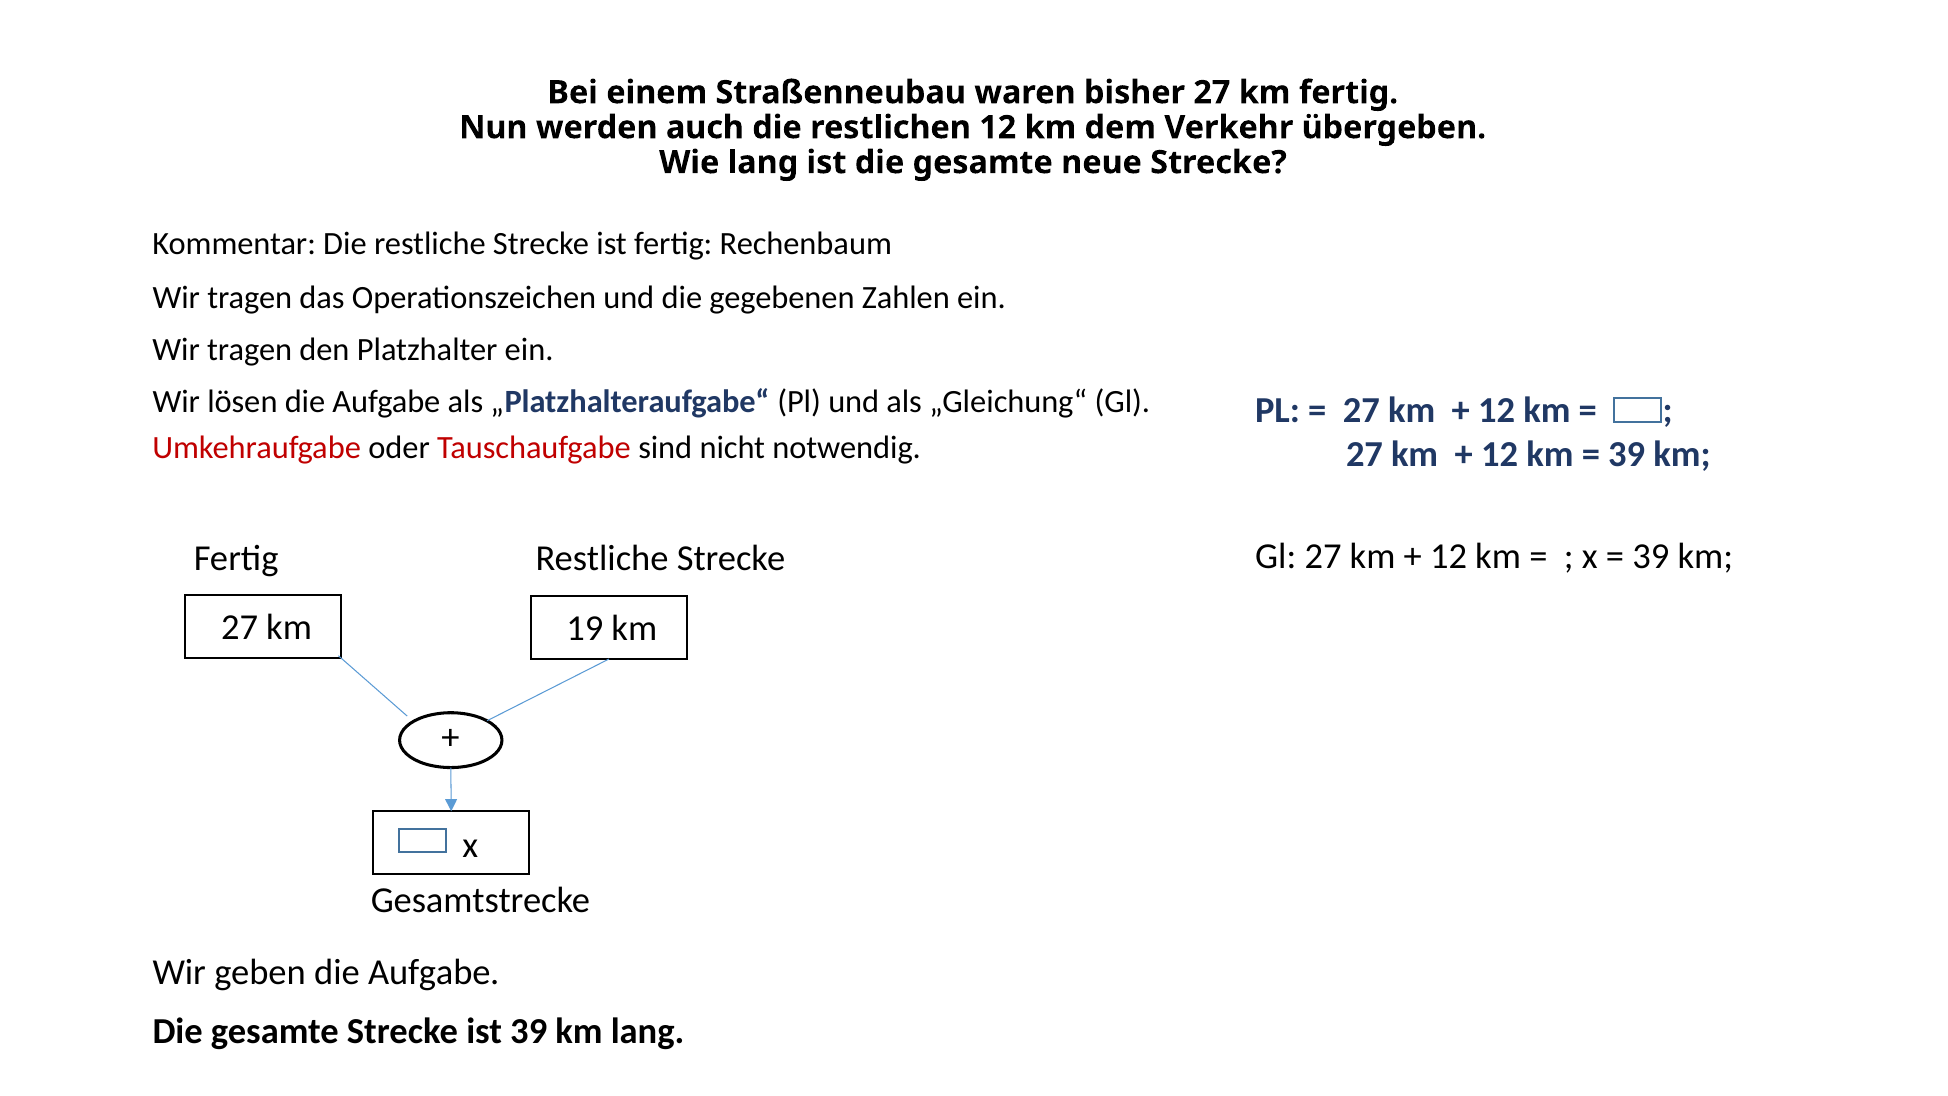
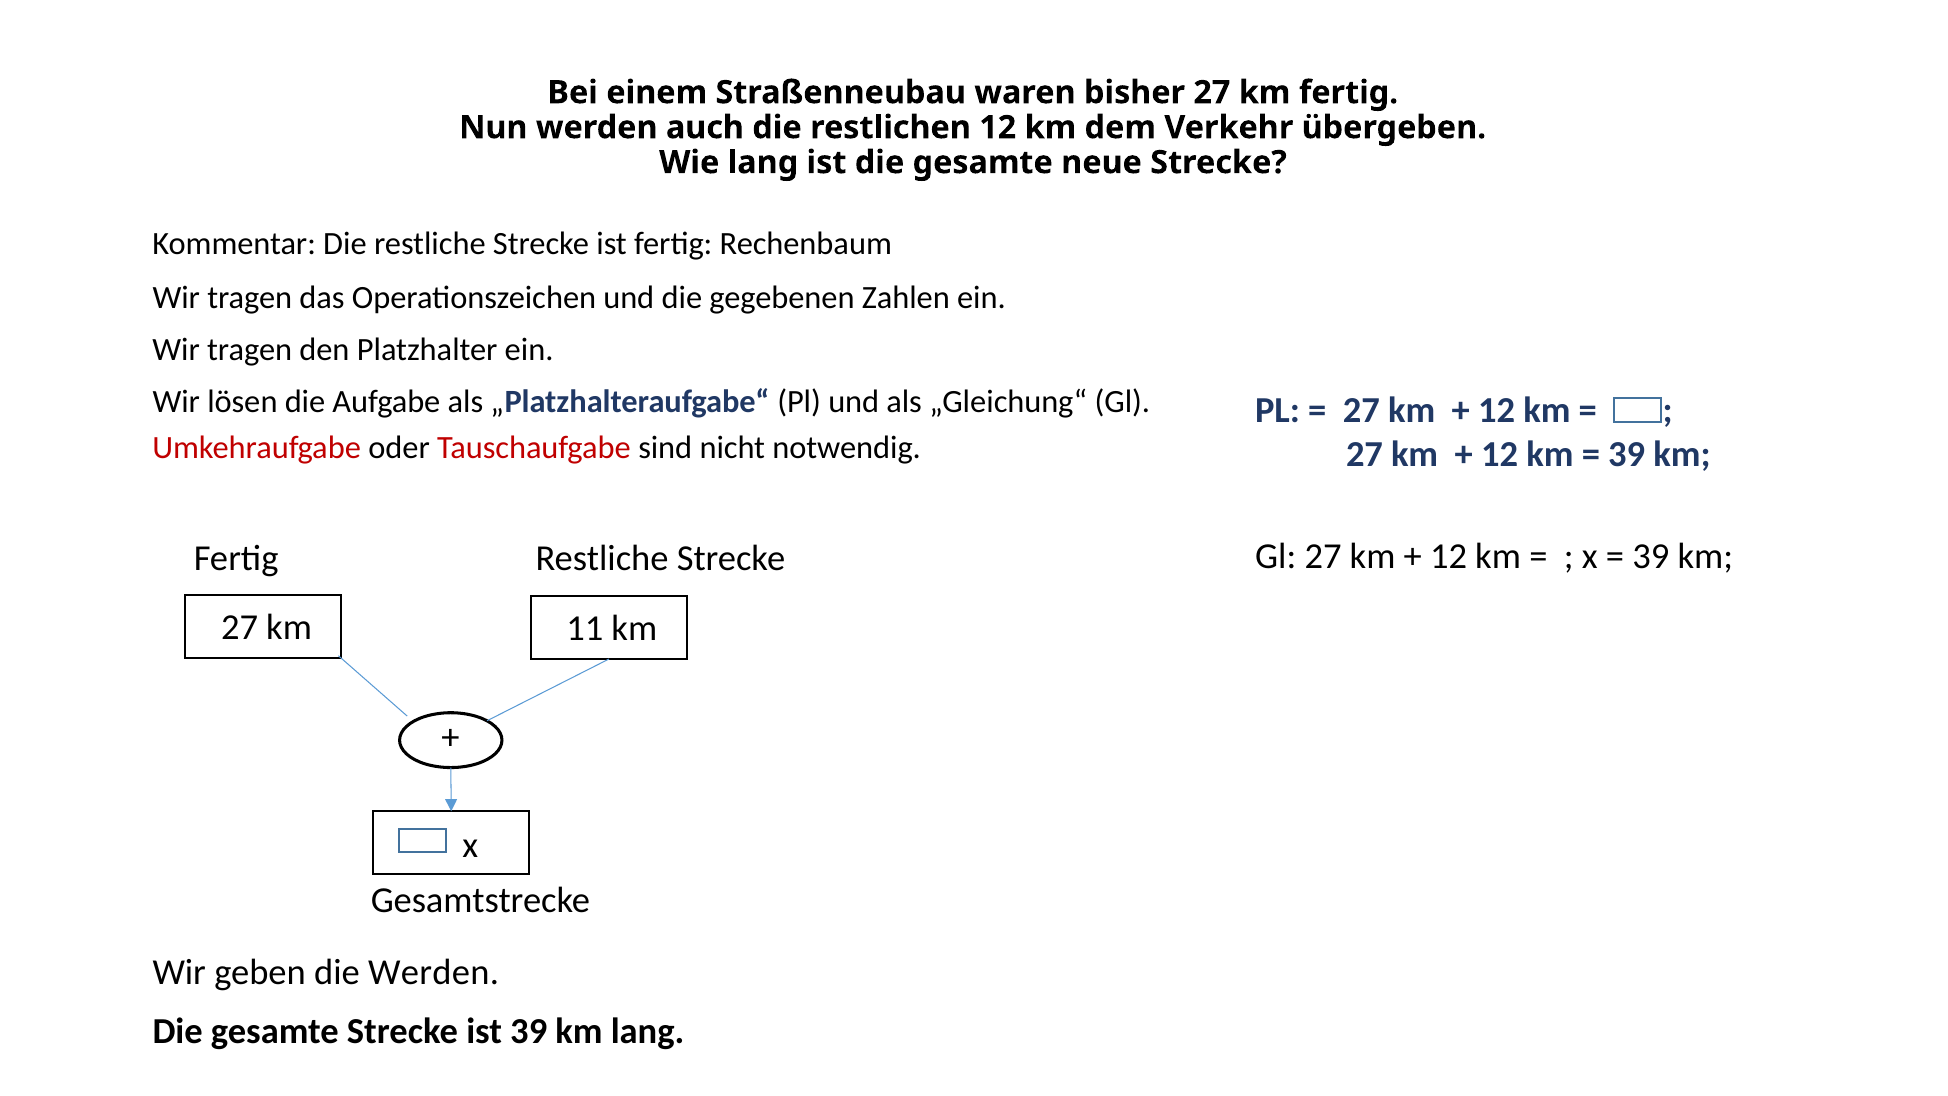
19: 19 -> 11 (585, 628)
geben die Aufgabe: Aufgabe -> Werden (434, 972)
